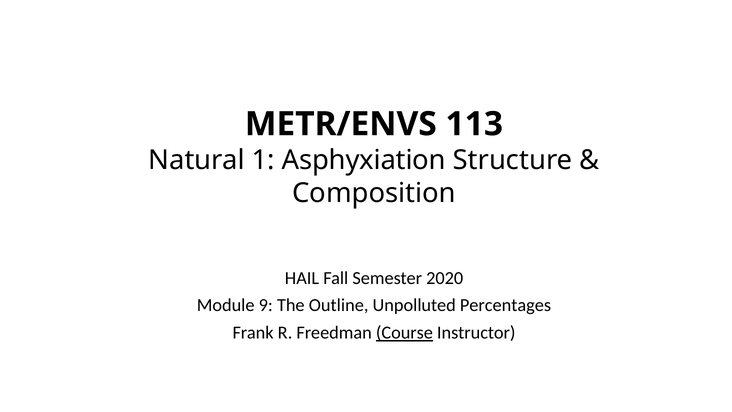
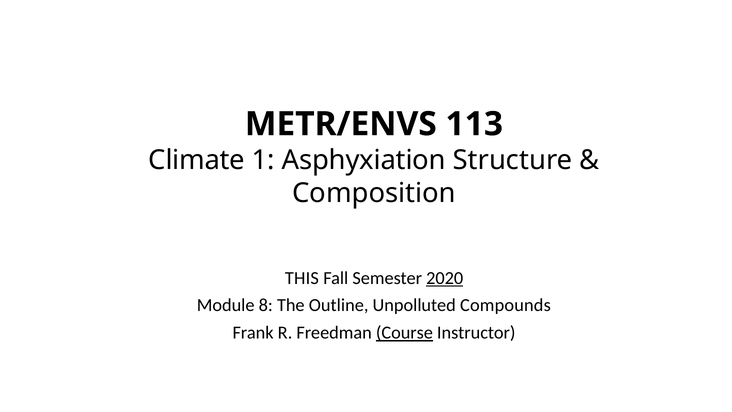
Natural: Natural -> Climate (197, 160)
HAIL: HAIL -> THIS (302, 278)
2020 underline: none -> present (445, 278)
9: 9 -> 8 (266, 305)
Percentages: Percentages -> Compounds (505, 305)
